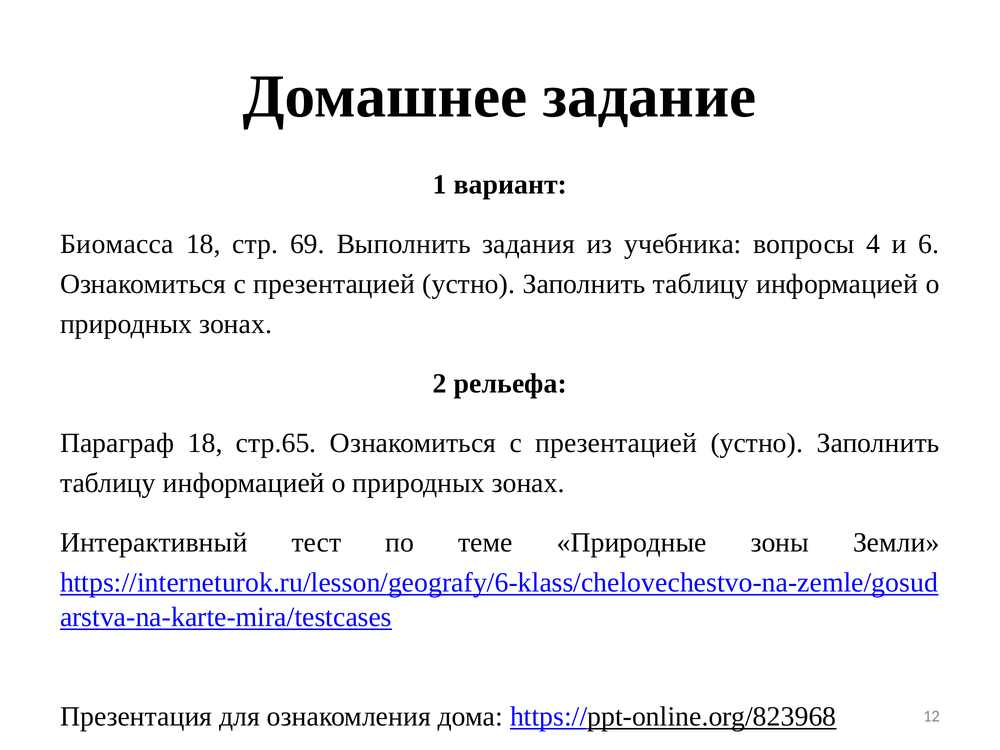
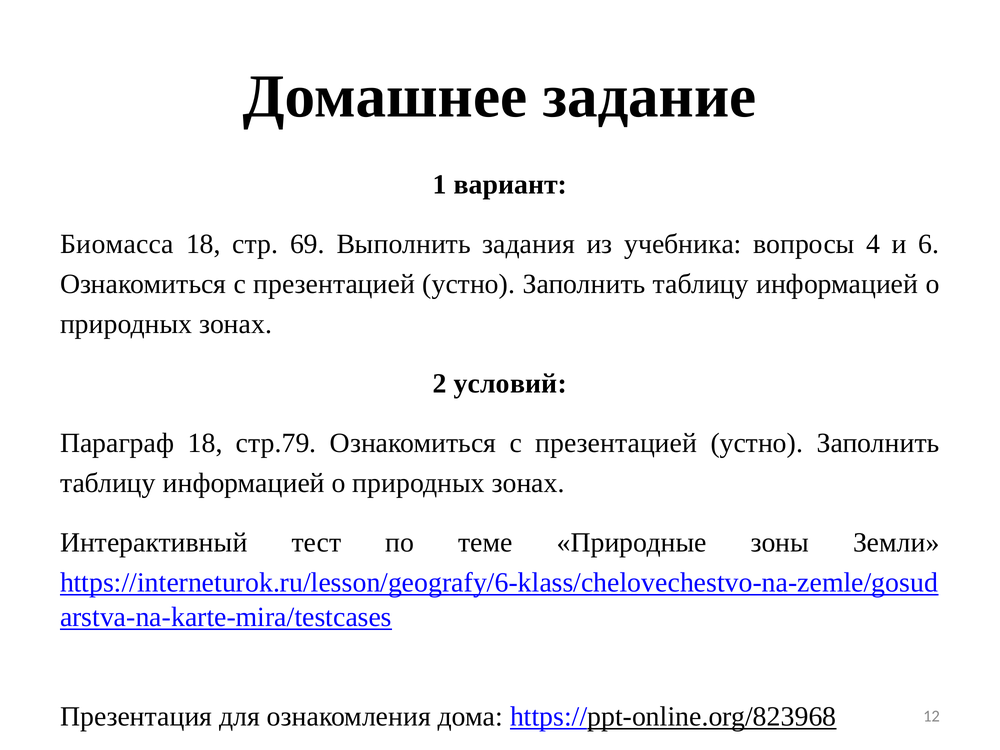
рельефа: рельефа -> условий (510, 384)
стр.65: стр.65 -> стр.79 (276, 443)
